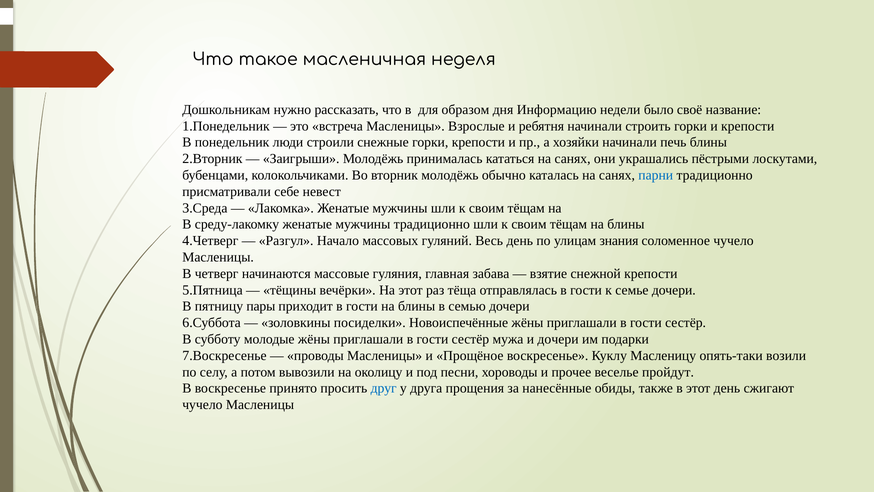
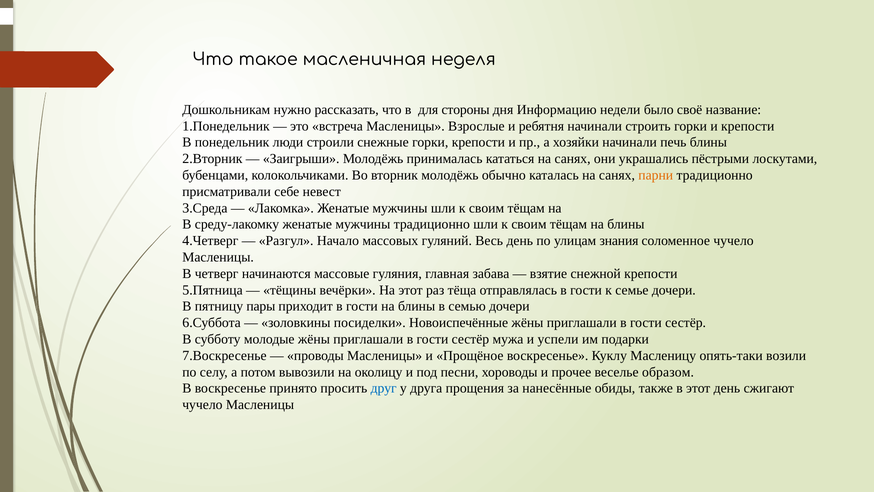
образом: образом -> стороны (466, 110)
парни colour: blue -> orange (656, 175)
и дочери: дочери -> успели (558, 339)
пройдут: пройдут -> образом (668, 372)
